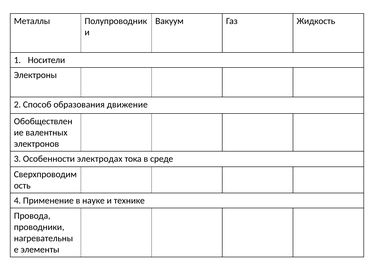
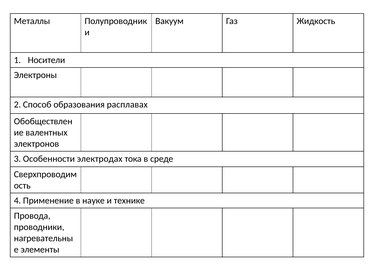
движение: движение -> расплавах (127, 105)
